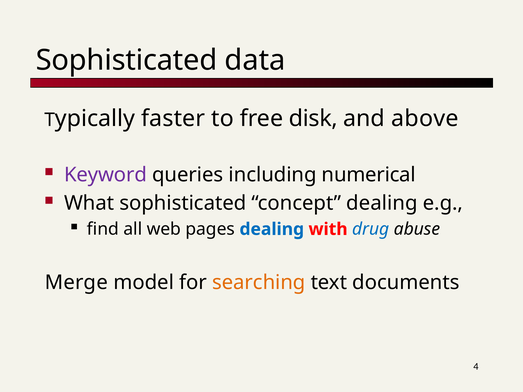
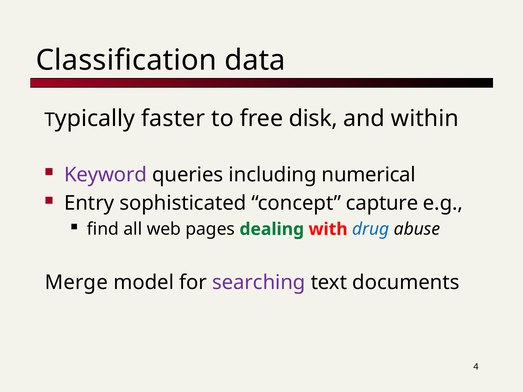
Sophisticated: Sophisticated -> Classification (126, 60)
above: above -> within (425, 118)
What: What -> Entry (89, 203)
concept dealing: dealing -> capture (382, 203)
dealing colour: blue -> green (272, 229)
searching colour: orange -> purple (259, 283)
